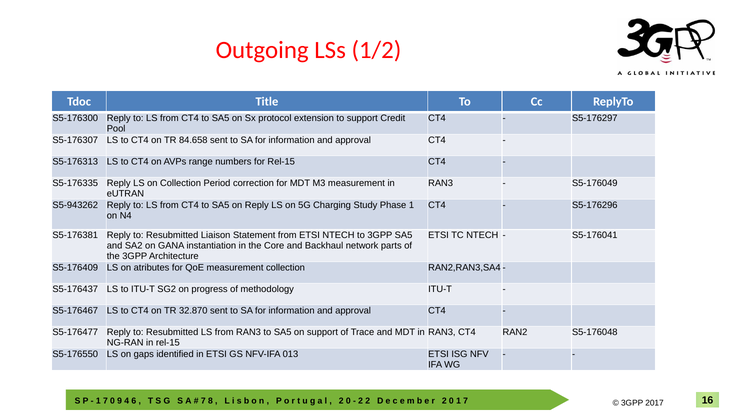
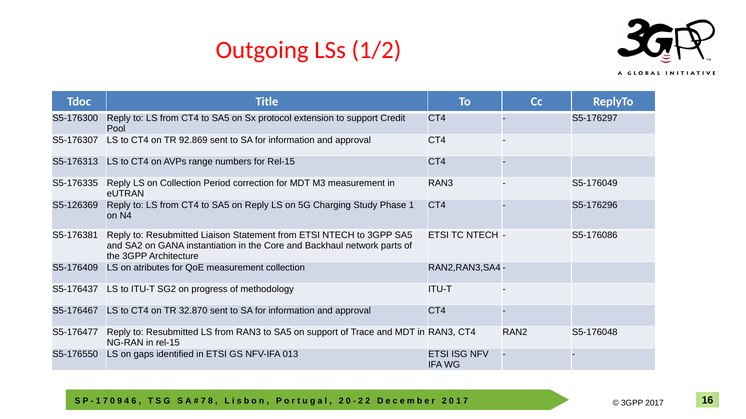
84.658: 84.658 -> 92.869 (193, 140)
S5-943262: S5-943262 -> S5-126369 (75, 205)
S5-176041: S5-176041 -> S5-176086 (595, 236)
